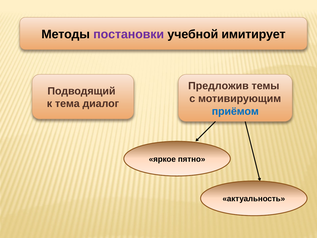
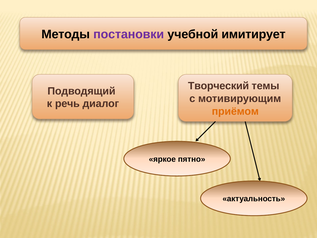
Предложив: Предложив -> Творческий (218, 86)
тема: тема -> речь (67, 104)
приёмом colour: blue -> orange (235, 111)
